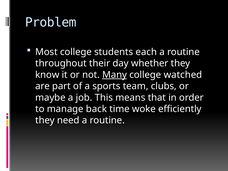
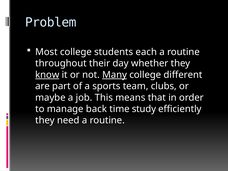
know underline: none -> present (47, 75)
watched: watched -> different (183, 75)
woke: woke -> study (144, 109)
